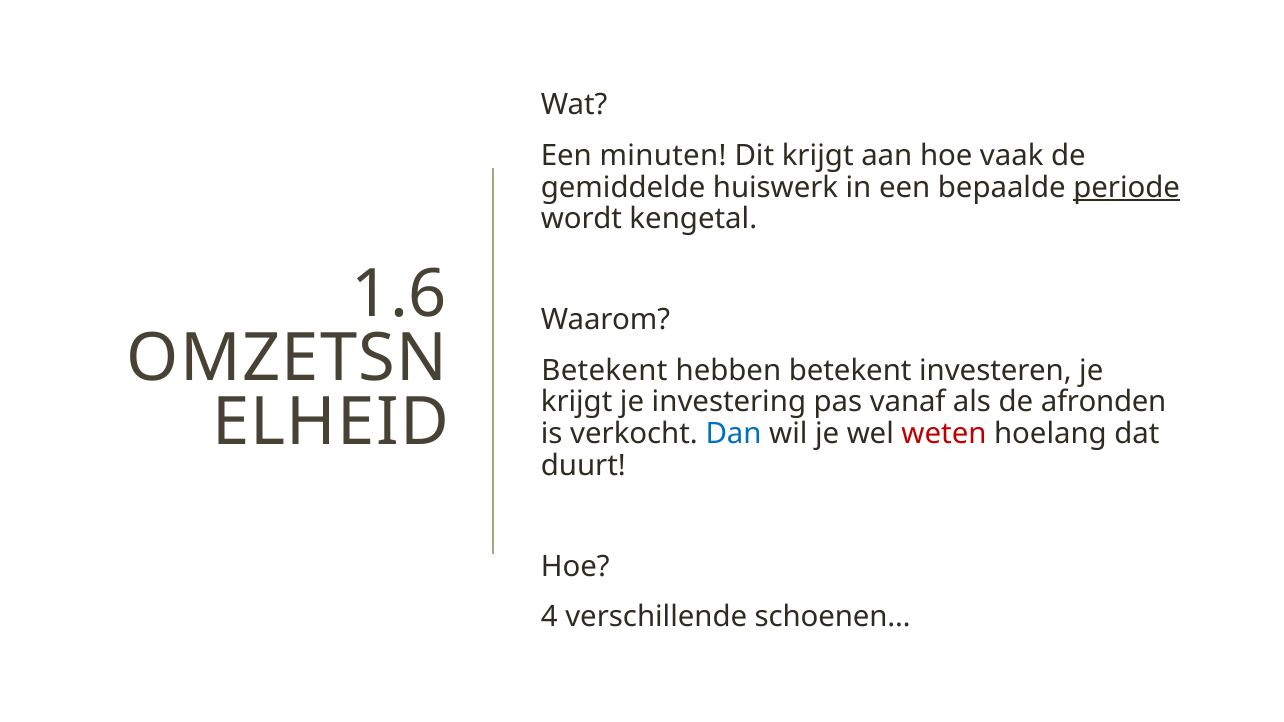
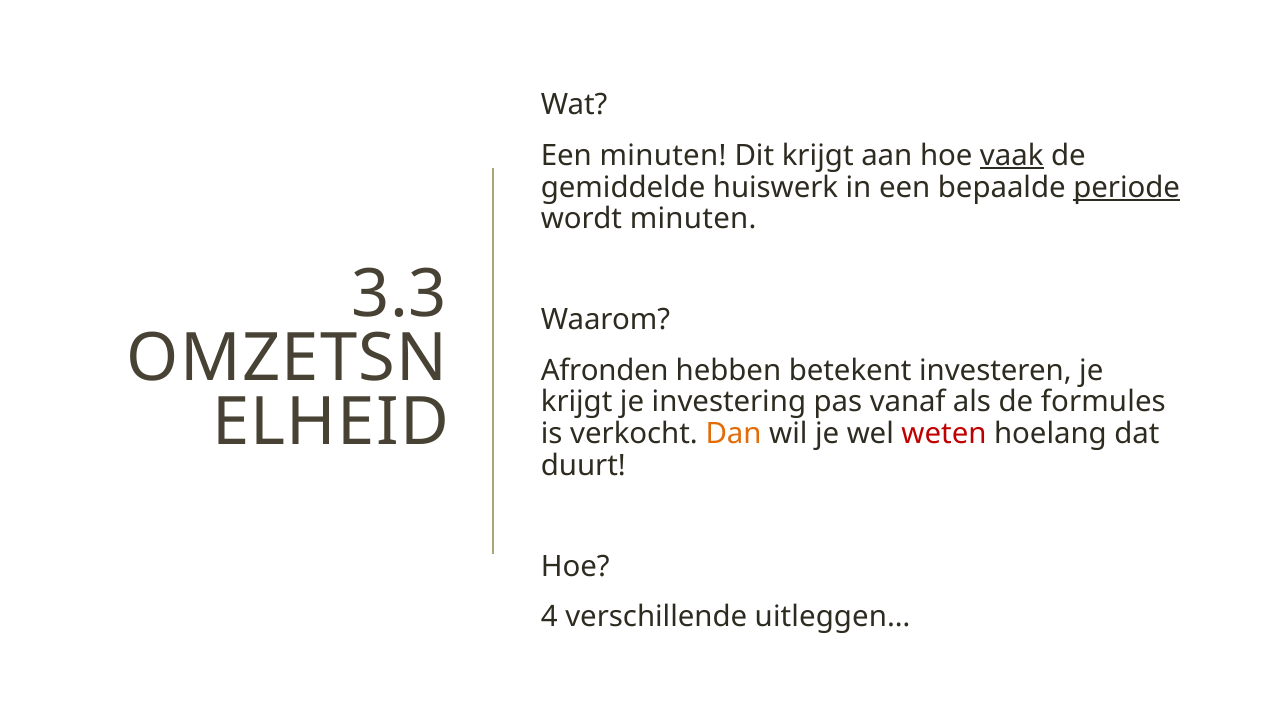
vaak underline: none -> present (1012, 156)
wordt kengetal: kengetal -> minuten (693, 219)
1.6: 1.6 -> 3.3 (399, 294)
Betekent: Betekent -> Afronden (605, 370)
afronden: afronden -> formules (1103, 402)
Dan colour: blue -> orange (734, 434)
schoenen…: schoenen… -> uitleggen… (833, 617)
